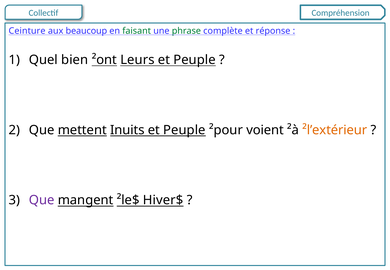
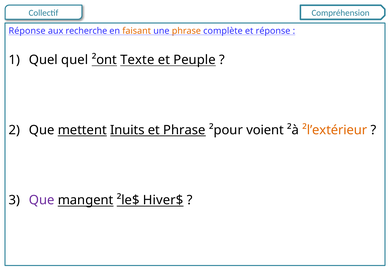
Ceinture: Ceinture -> Réponse (27, 31)
beaucoup: beaucoup -> recherche (86, 31)
faisant colour: green -> orange (137, 31)
phrase colour: green -> orange (186, 31)
Quel bien: bien -> quel (75, 60)
Leurs: Leurs -> Texte (137, 60)
Peuple: Peuple -> Phrase (184, 130)
